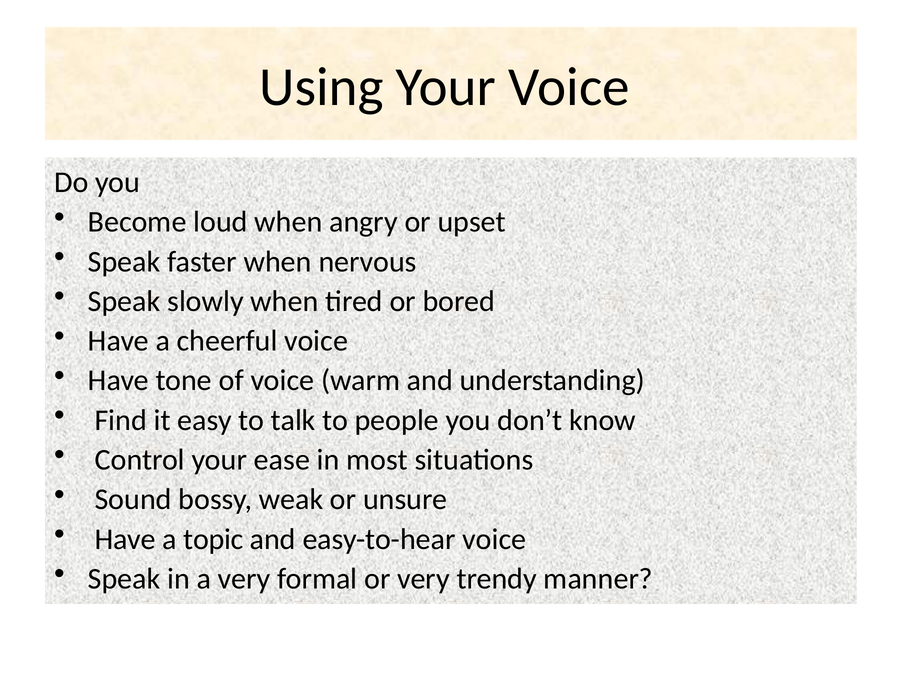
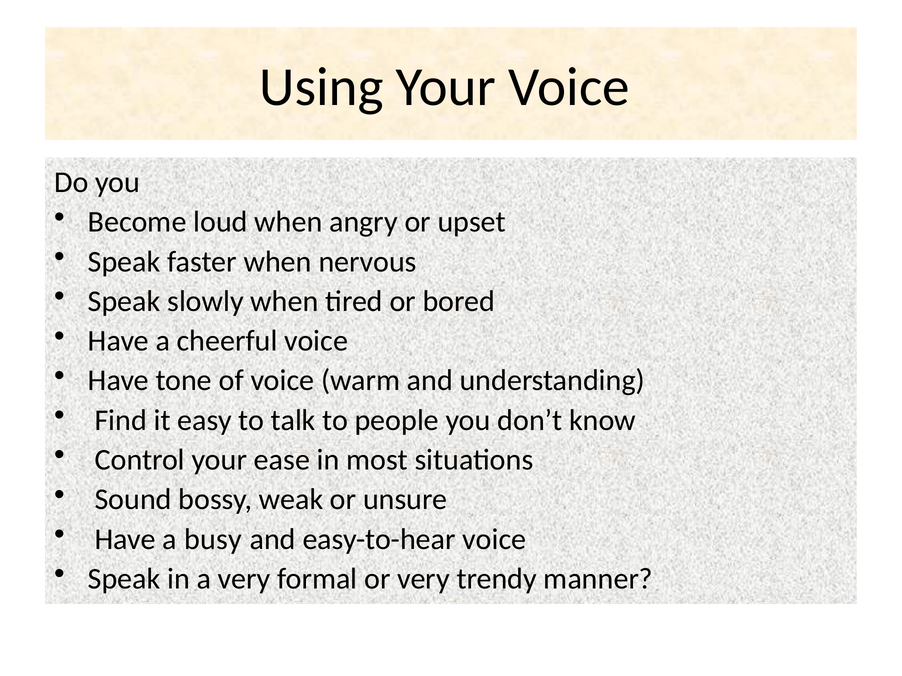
topic: topic -> busy (213, 540)
